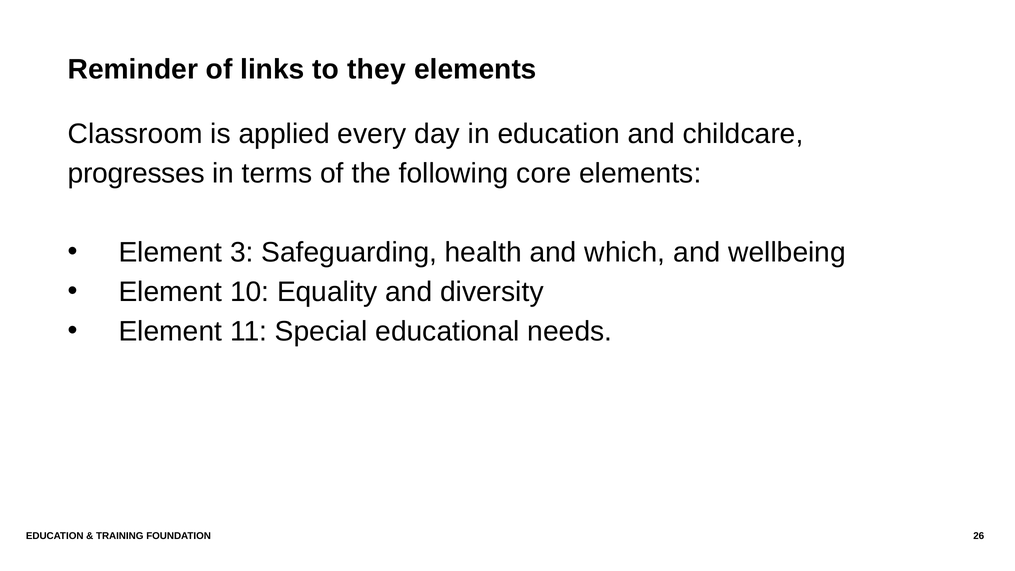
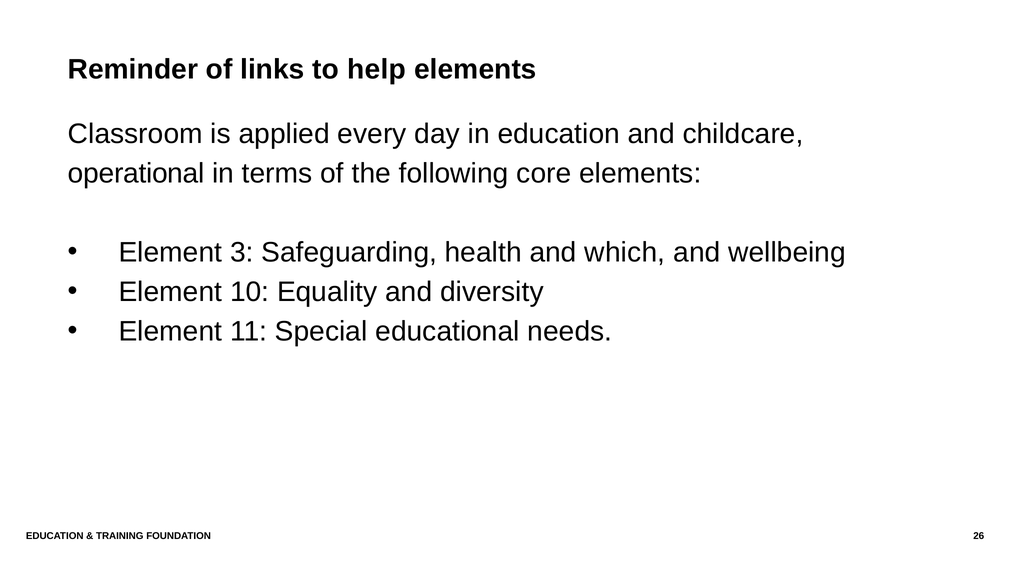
they: they -> help (377, 69)
progresses: progresses -> operational (136, 174)
